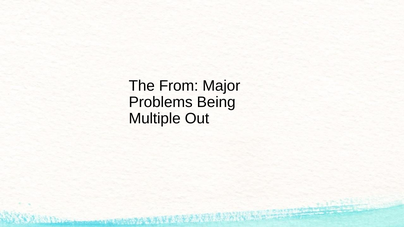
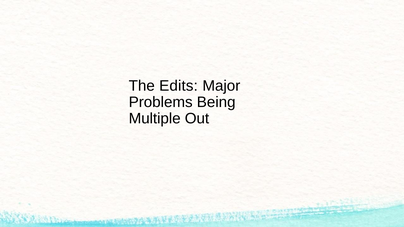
From: From -> Edits (179, 86)
